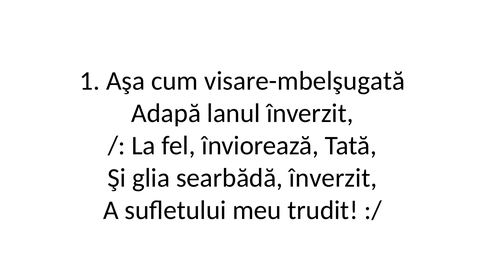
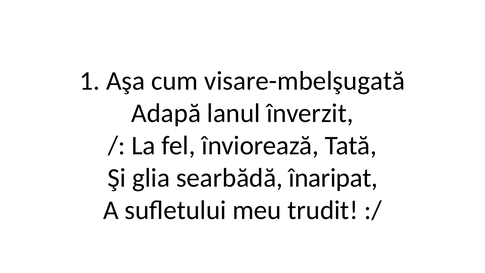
searbădă înverzit: înverzit -> înaripat (333, 178)
